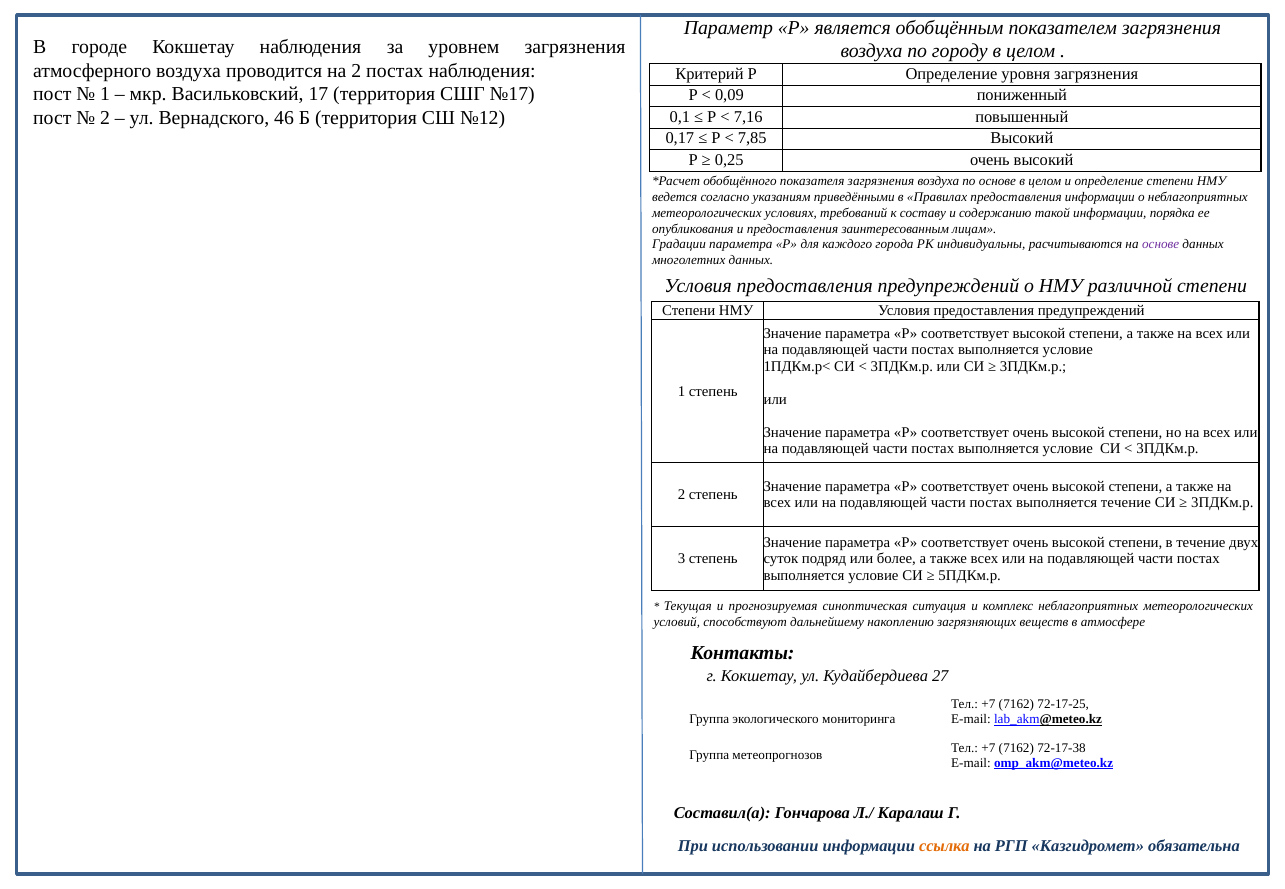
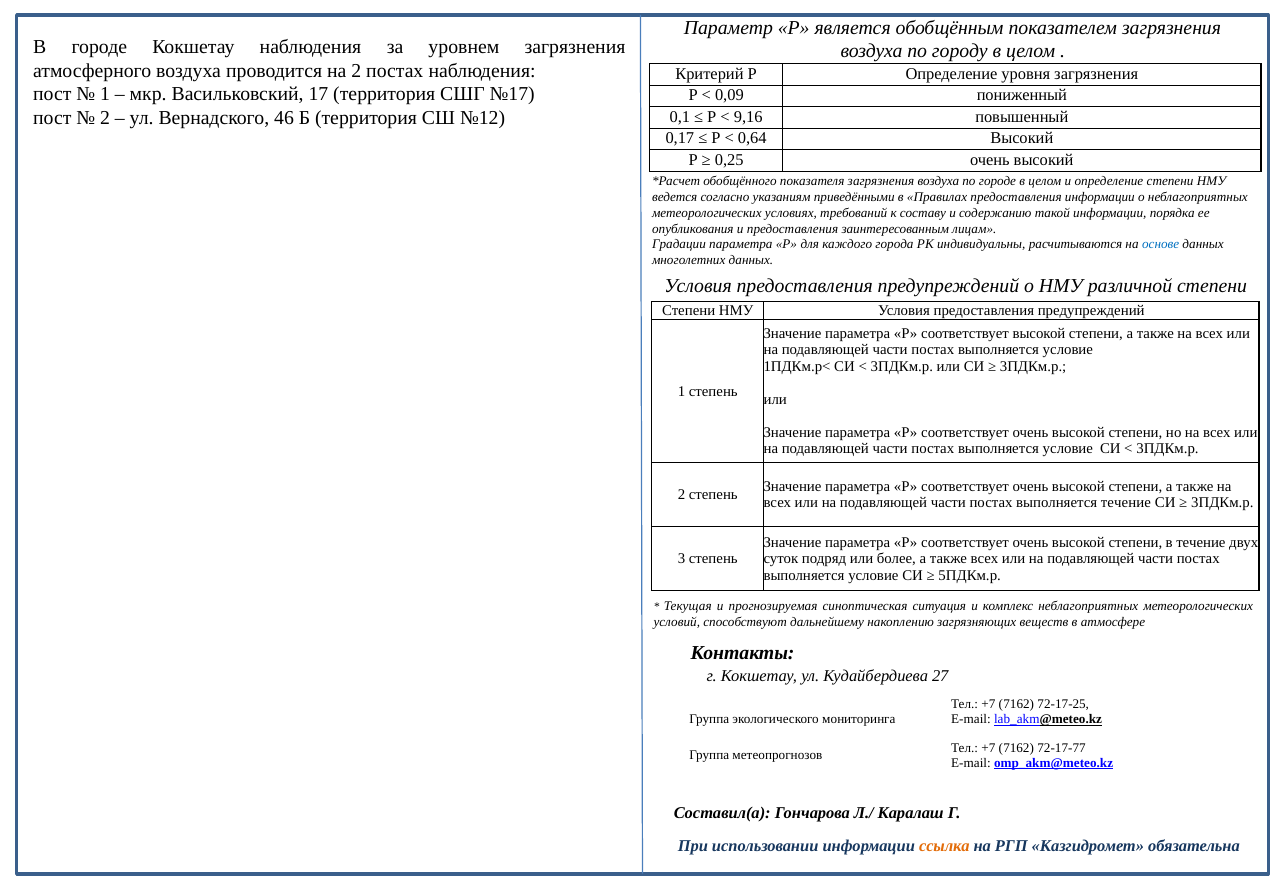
7,16: 7,16 -> 9,16 (748, 117)
7,85: 7,85 -> 0,64 (752, 139)
по основе: основе -> городе (997, 182)
основе colour: purple -> blue (1161, 245)
72-17-38: 72-17-38 -> 72-17-77 (1062, 749)
